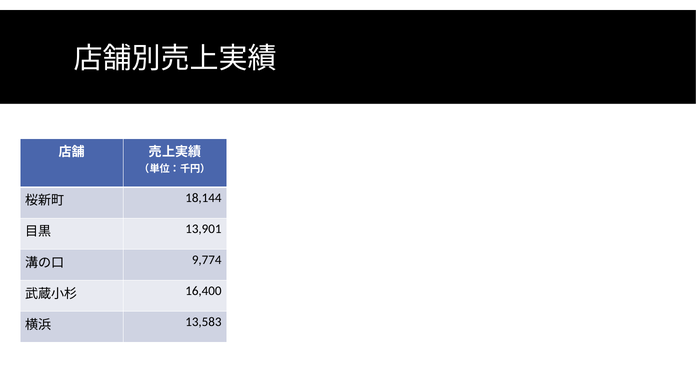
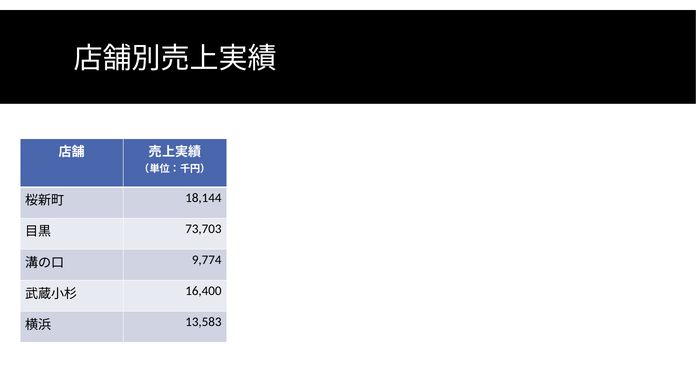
13,901: 13,901 -> 73,703 (203, 229)
